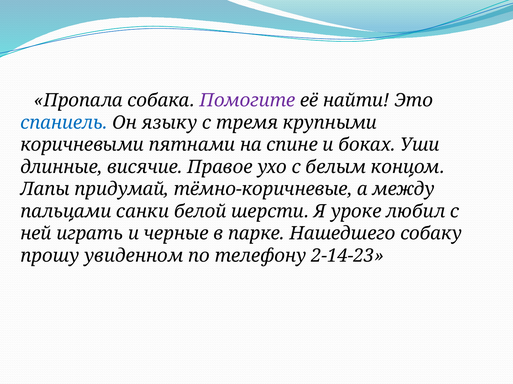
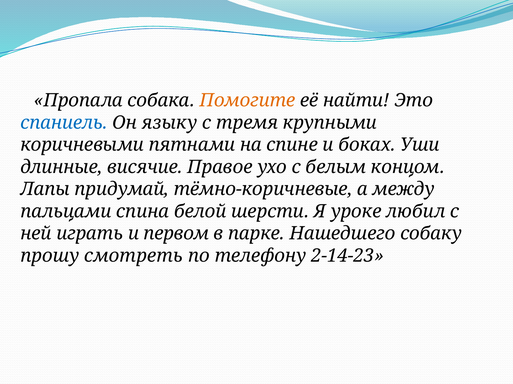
Помогите colour: purple -> orange (247, 101)
санки: санки -> спина (143, 212)
черные: черные -> первом (176, 234)
увиденном: увиденном -> смотреть (134, 256)
